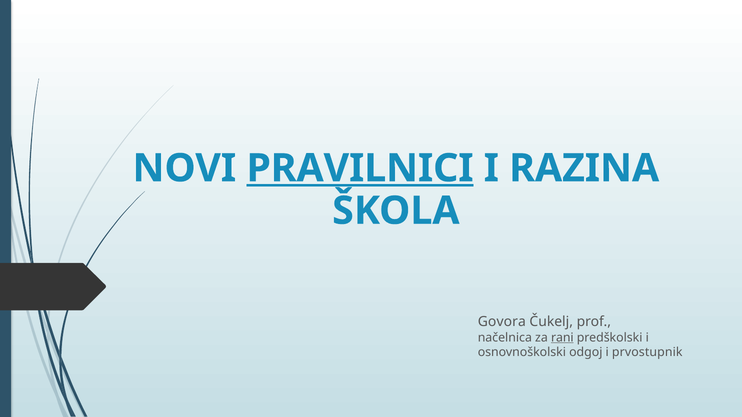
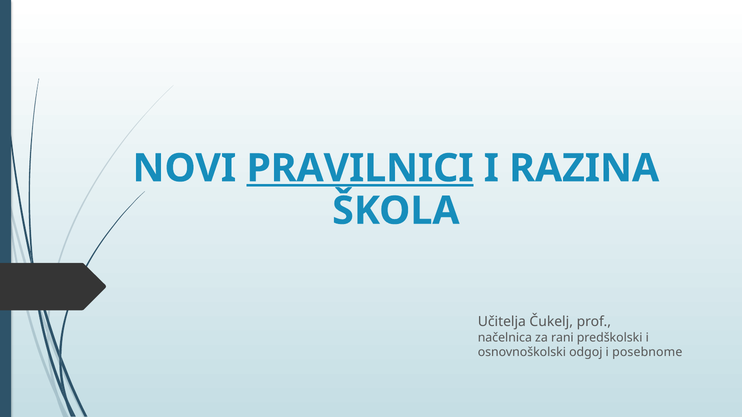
Govora: Govora -> Učitelja (502, 322)
rani underline: present -> none (562, 338)
prvostupnik: prvostupnik -> posebnome (647, 353)
